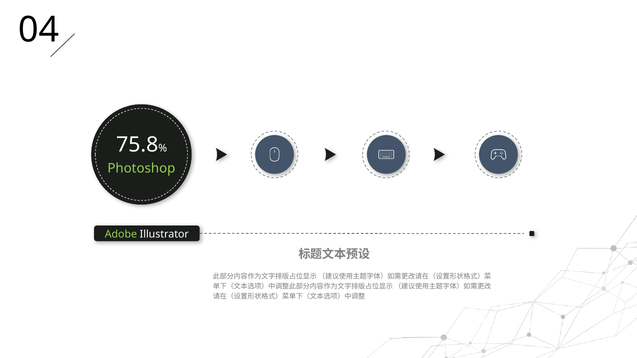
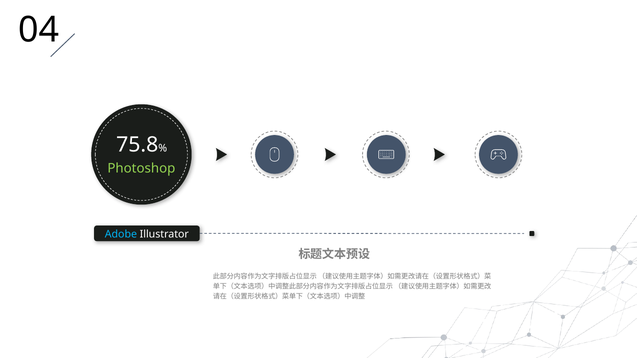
Adobe colour: light green -> light blue (121, 234)
